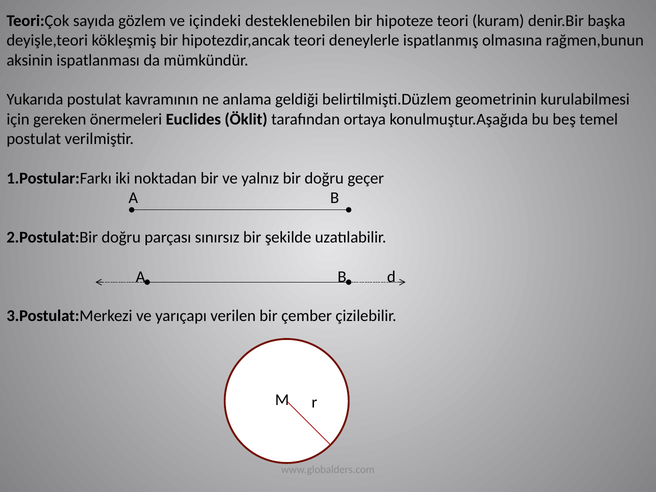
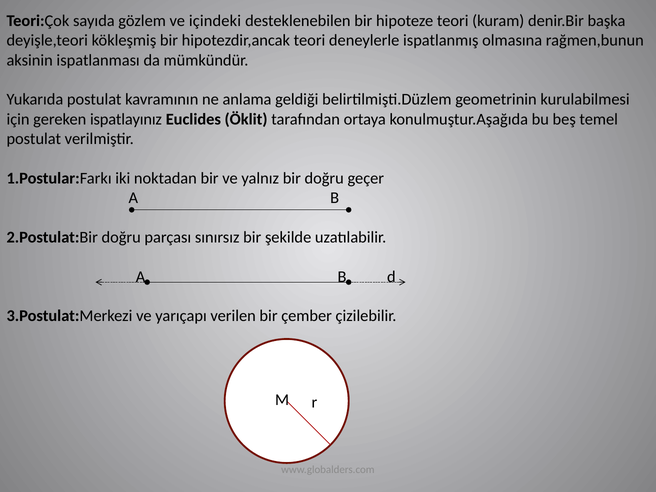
önermeleri: önermeleri -> ispatlayınız (126, 119)
